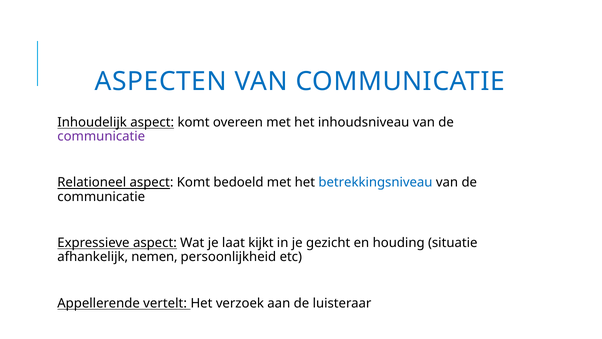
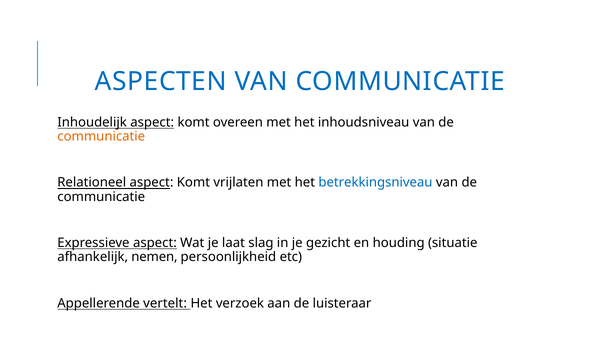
communicatie colour: purple -> orange (101, 136)
bedoeld: bedoeld -> vrijlaten (238, 182)
kijkt: kijkt -> slag (261, 243)
